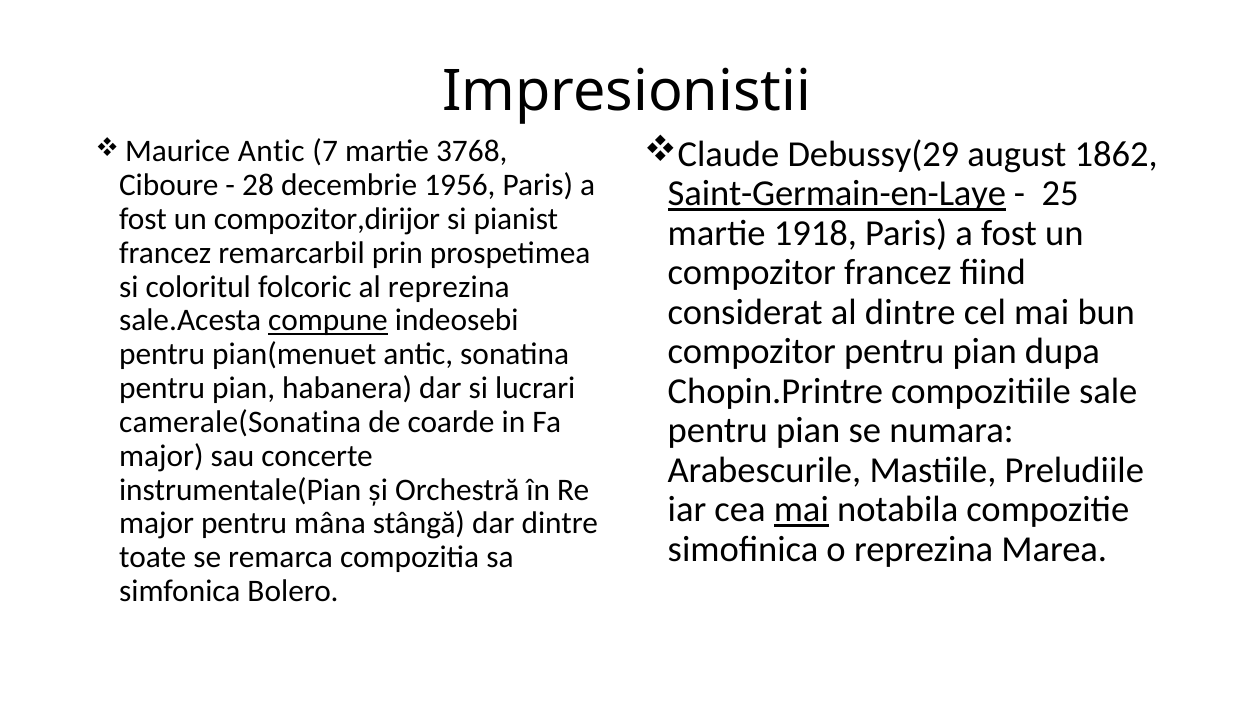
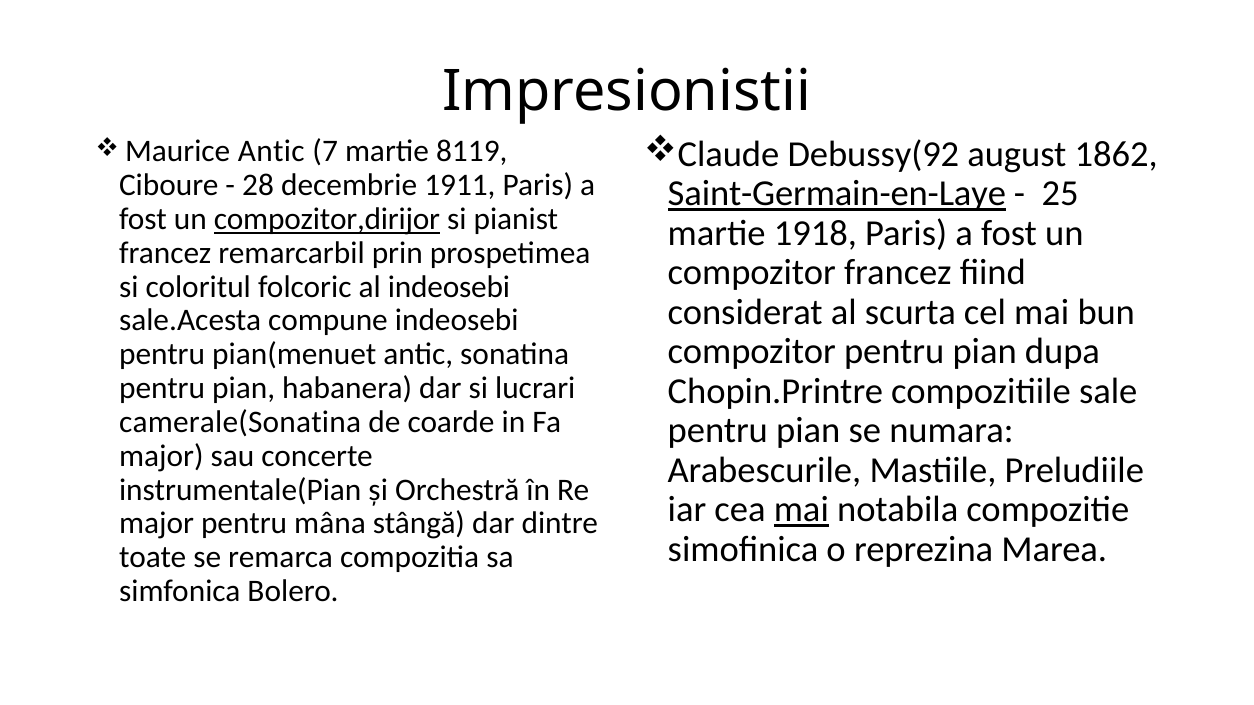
Debussy(29: Debussy(29 -> Debussy(92 (873, 154)
3768: 3768 -> 8119 (472, 152)
1956: 1956 -> 1911 (460, 185)
compozitor,dirijor underline: none -> present (327, 219)
al reprezina: reprezina -> indeosebi (449, 287)
al dintre: dintre -> scurta (910, 312)
compune underline: present -> none (328, 321)
